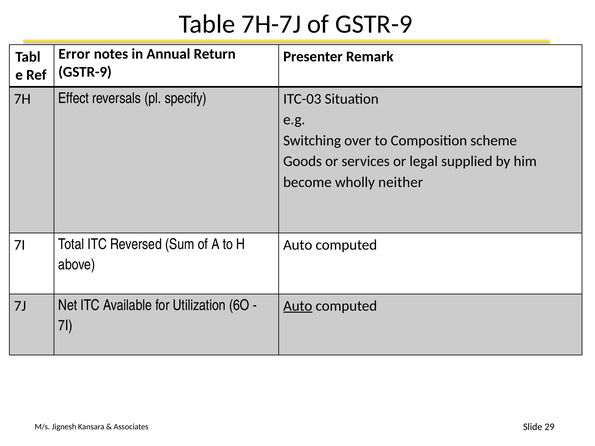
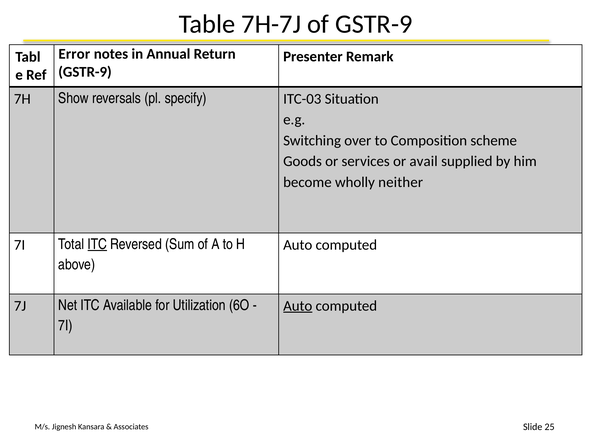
Effect: Effect -> Show (74, 98)
legal: legal -> avail (424, 162)
ITC underline: none -> present (97, 244)
29: 29 -> 25 (550, 427)
